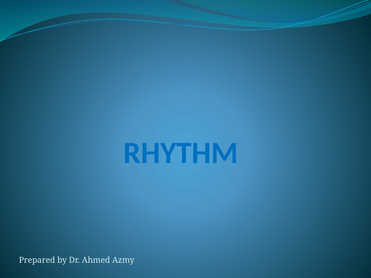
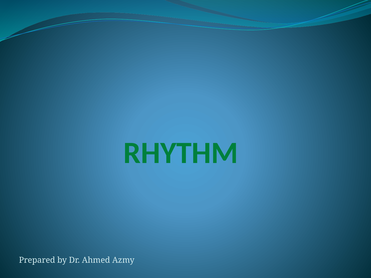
RHYTHM colour: blue -> green (181, 153)
